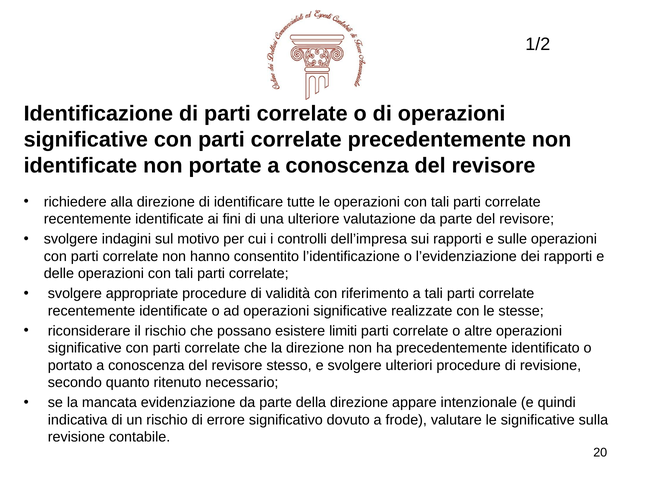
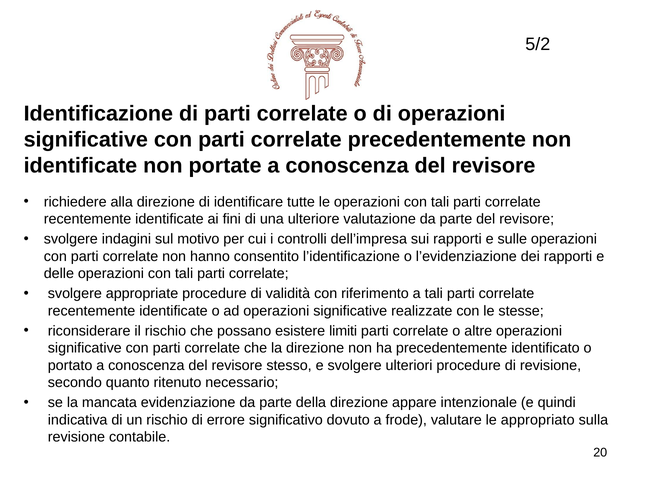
1/2: 1/2 -> 5/2 (538, 44)
le significative: significative -> appropriato (538, 420)
